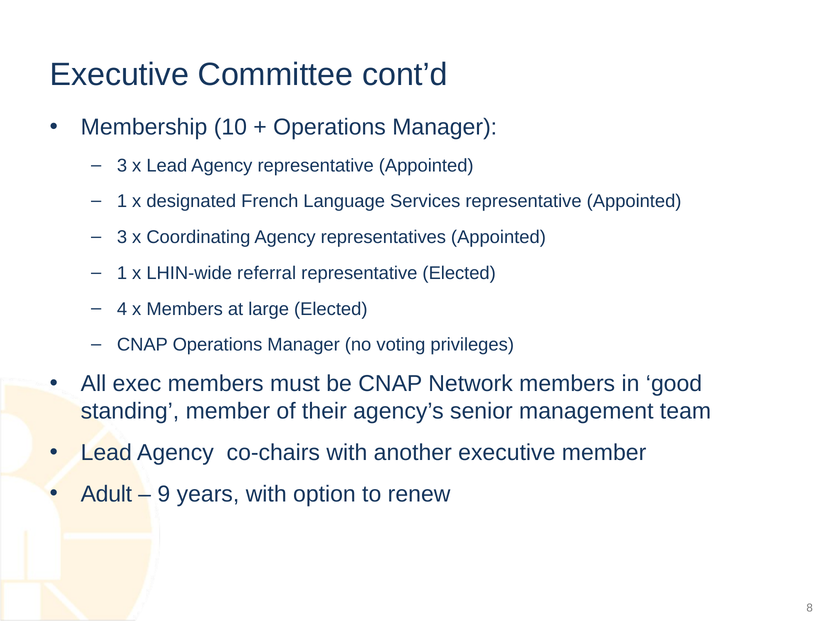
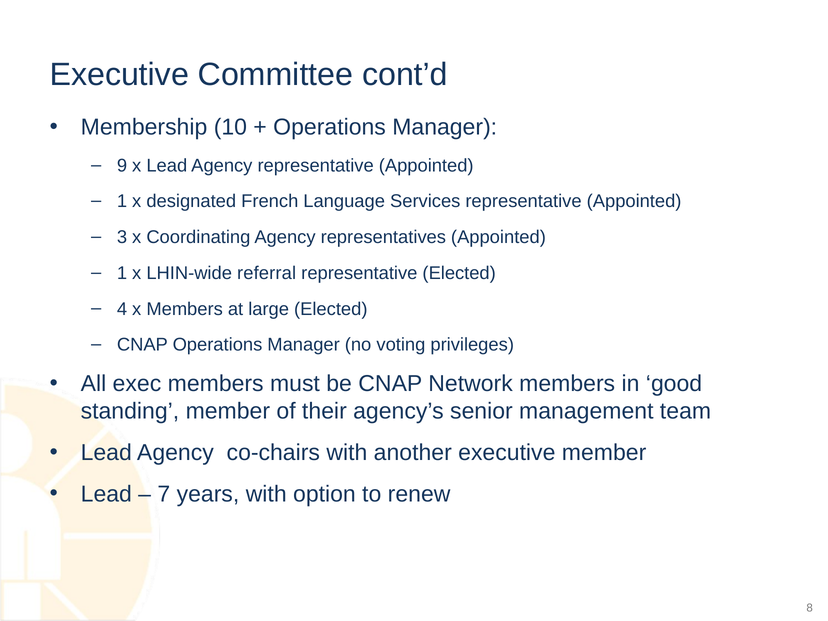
3: 3 -> 9 (122, 166)
Adult: Adult -> Lead (106, 494)
9: 9 -> 7 (164, 494)
